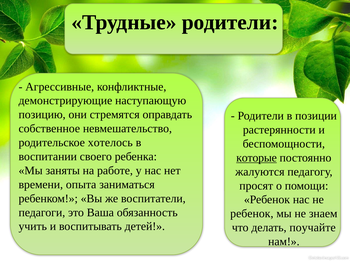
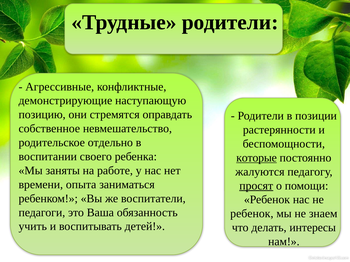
хотелось: хотелось -> отдельно (110, 143)
просят underline: none -> present (256, 186)
поучайте: поучайте -> интересы (313, 228)
